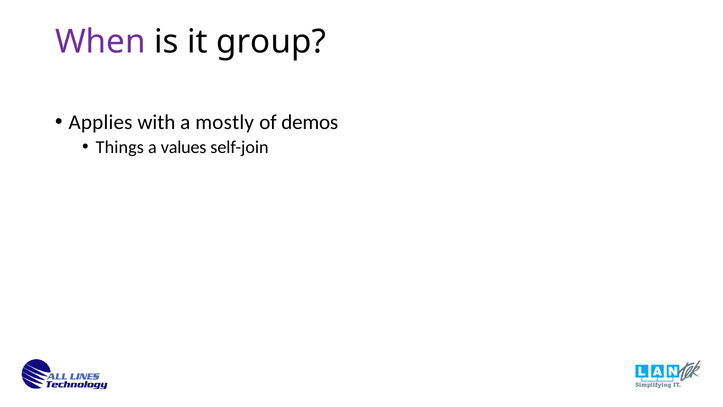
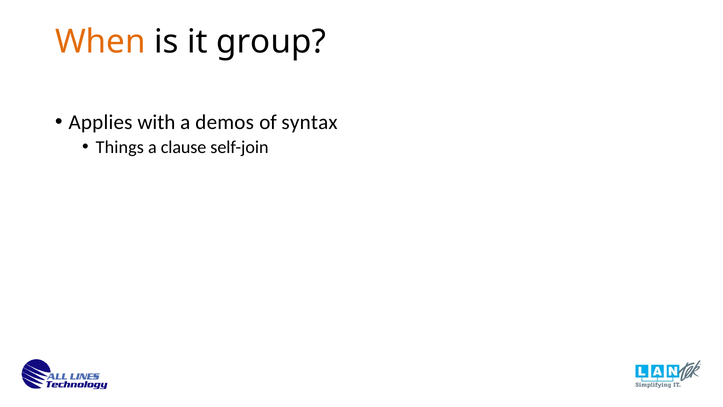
When colour: purple -> orange (100, 42)
mostly: mostly -> demos (225, 122)
demos: demos -> syntax (310, 122)
values: values -> clause (184, 147)
